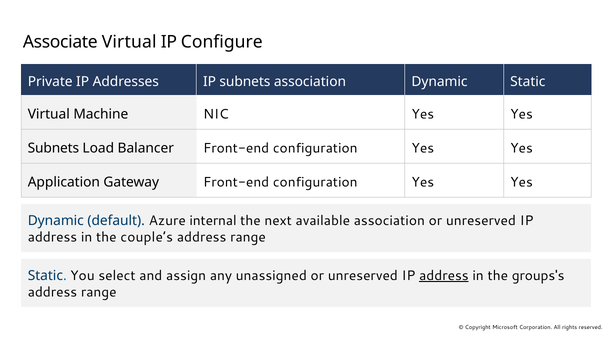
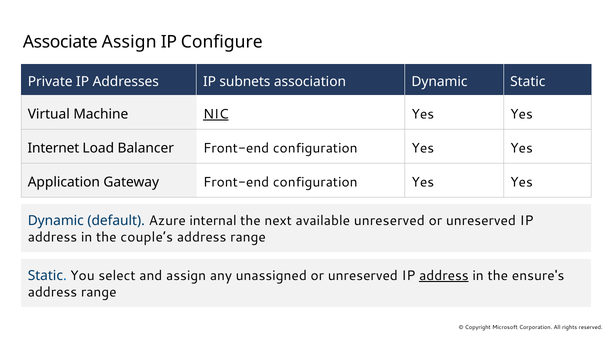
Associate Virtual: Virtual -> Assign (129, 42)
NIC underline: none -> present (216, 114)
Subnets: Subnets -> Internet (53, 148)
available association: association -> unreserved (389, 221)
groups's: groups's -> ensure's (538, 276)
